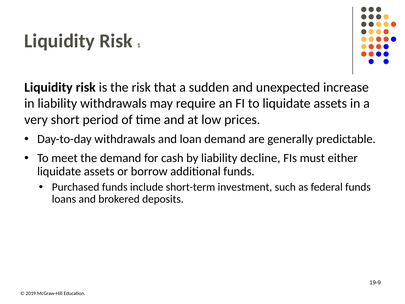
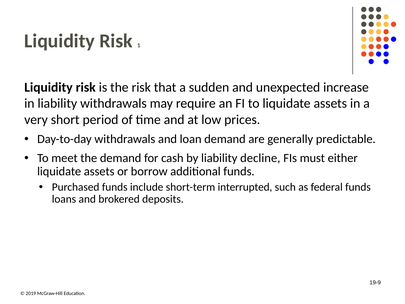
investment: investment -> interrupted (245, 187)
